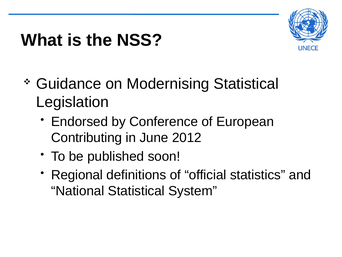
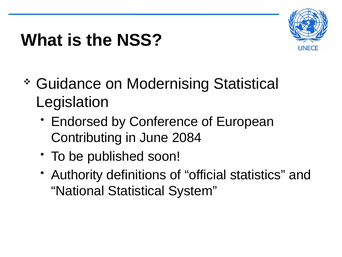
2012: 2012 -> 2084 (187, 137)
Regional: Regional -> Authority (77, 175)
